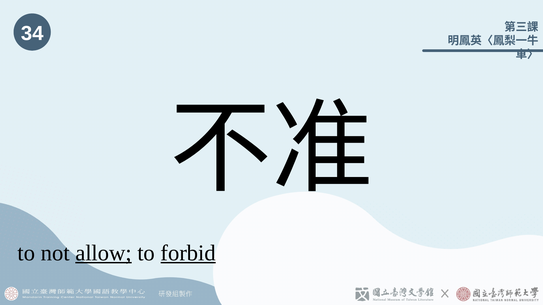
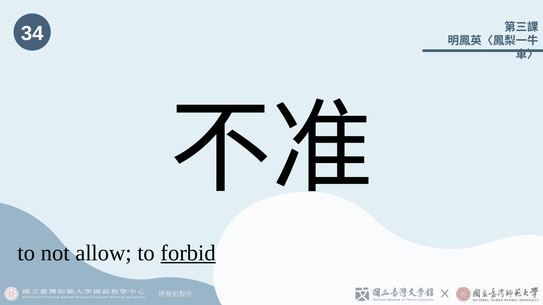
allow underline: present -> none (104, 253)
